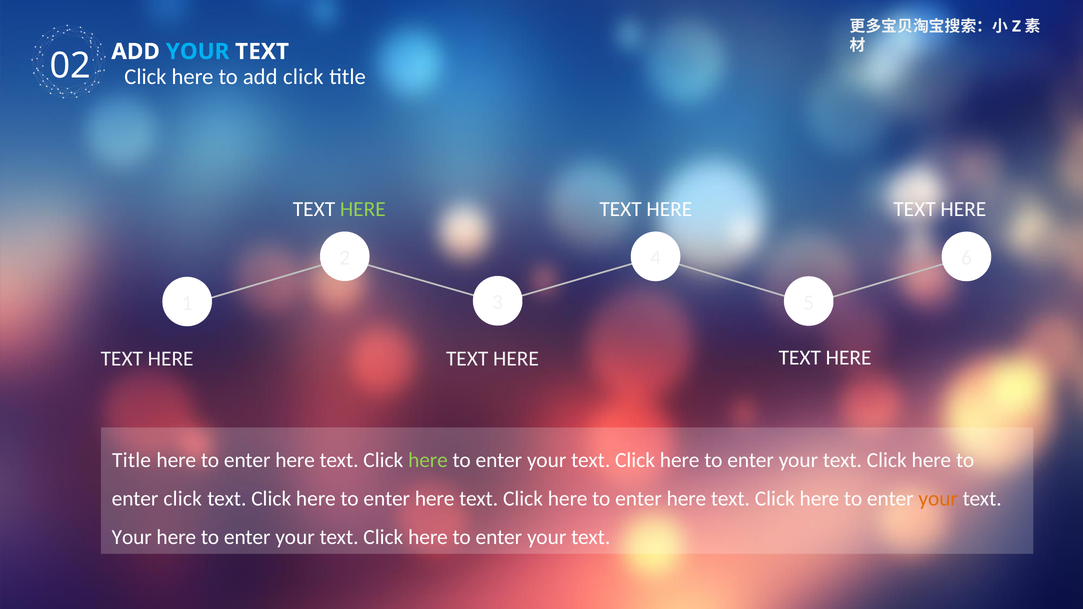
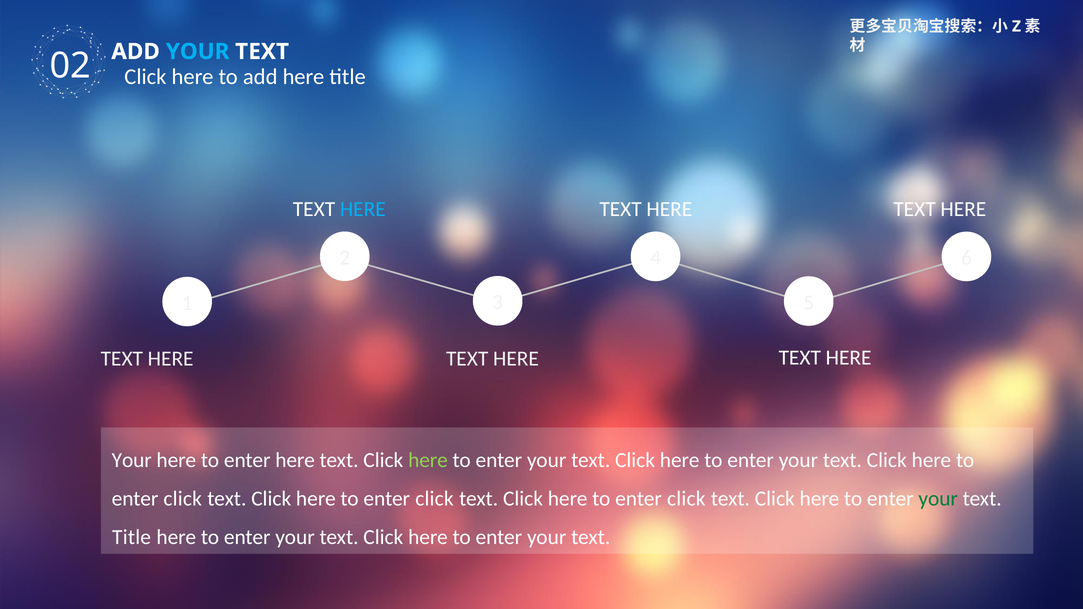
add click: click -> here (303, 77)
HERE colour: light green -> light blue (363, 209)
Title: Title -> Your (132, 460)
here: here -> click (434, 499)
here: here -> click (686, 499)
your colour: orange -> green (938, 499)
Your: Your -> Title (132, 537)
